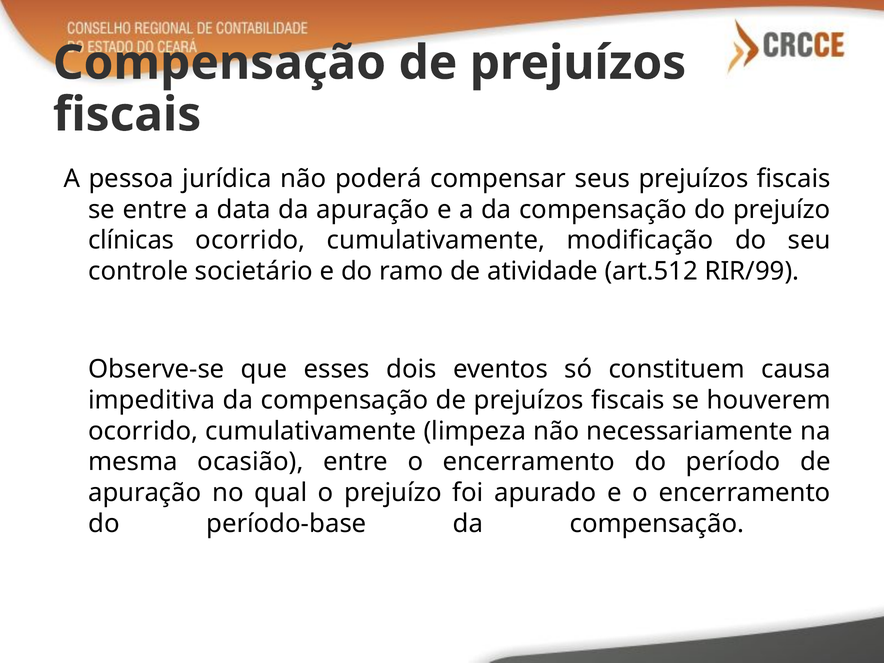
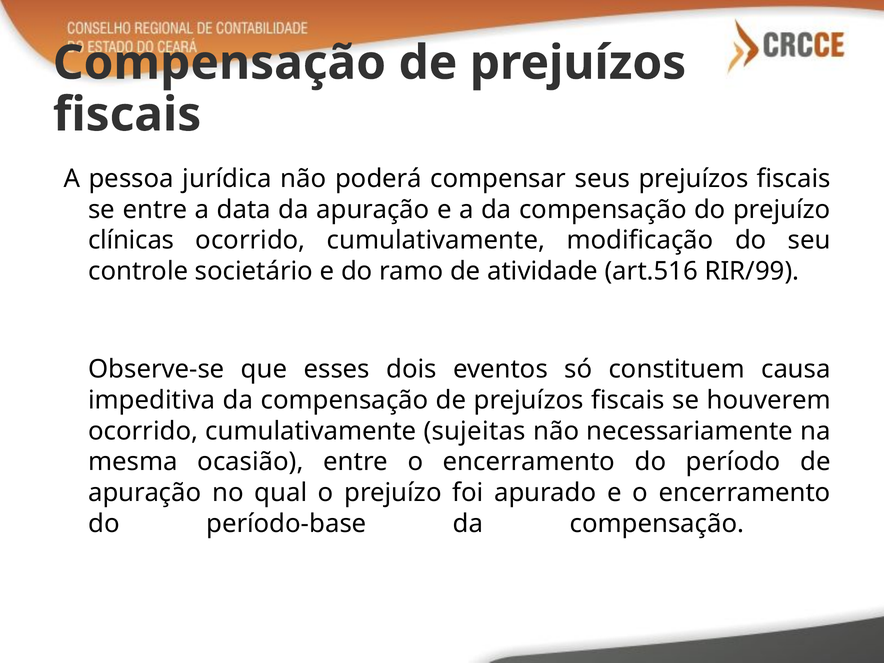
art.512: art.512 -> art.516 (651, 271)
limpeza: limpeza -> sujeitas (475, 431)
